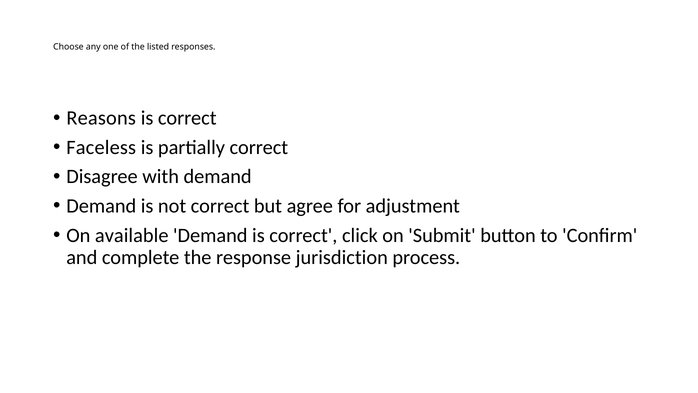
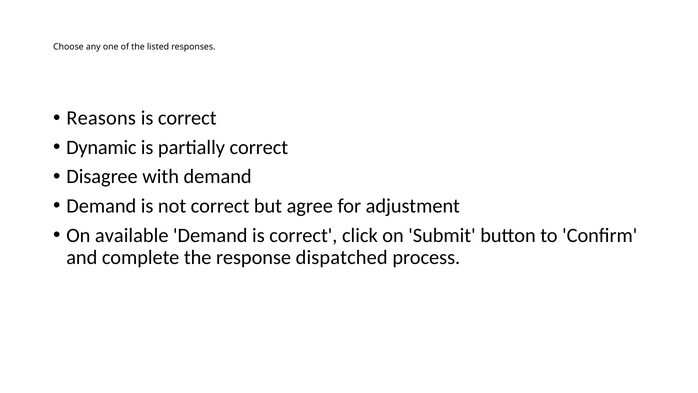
Faceless: Faceless -> Dynamic (101, 147)
jurisdiction: jurisdiction -> dispatched (342, 257)
